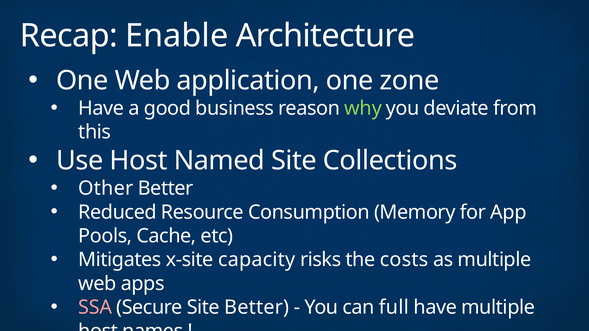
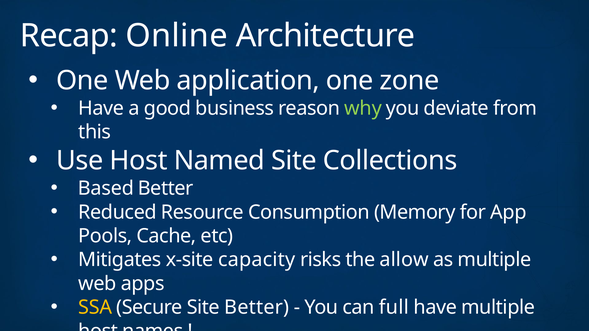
Enable: Enable -> Online (177, 36)
Other: Other -> Based (106, 188)
costs: costs -> allow (404, 260)
SSA colour: pink -> yellow (95, 308)
